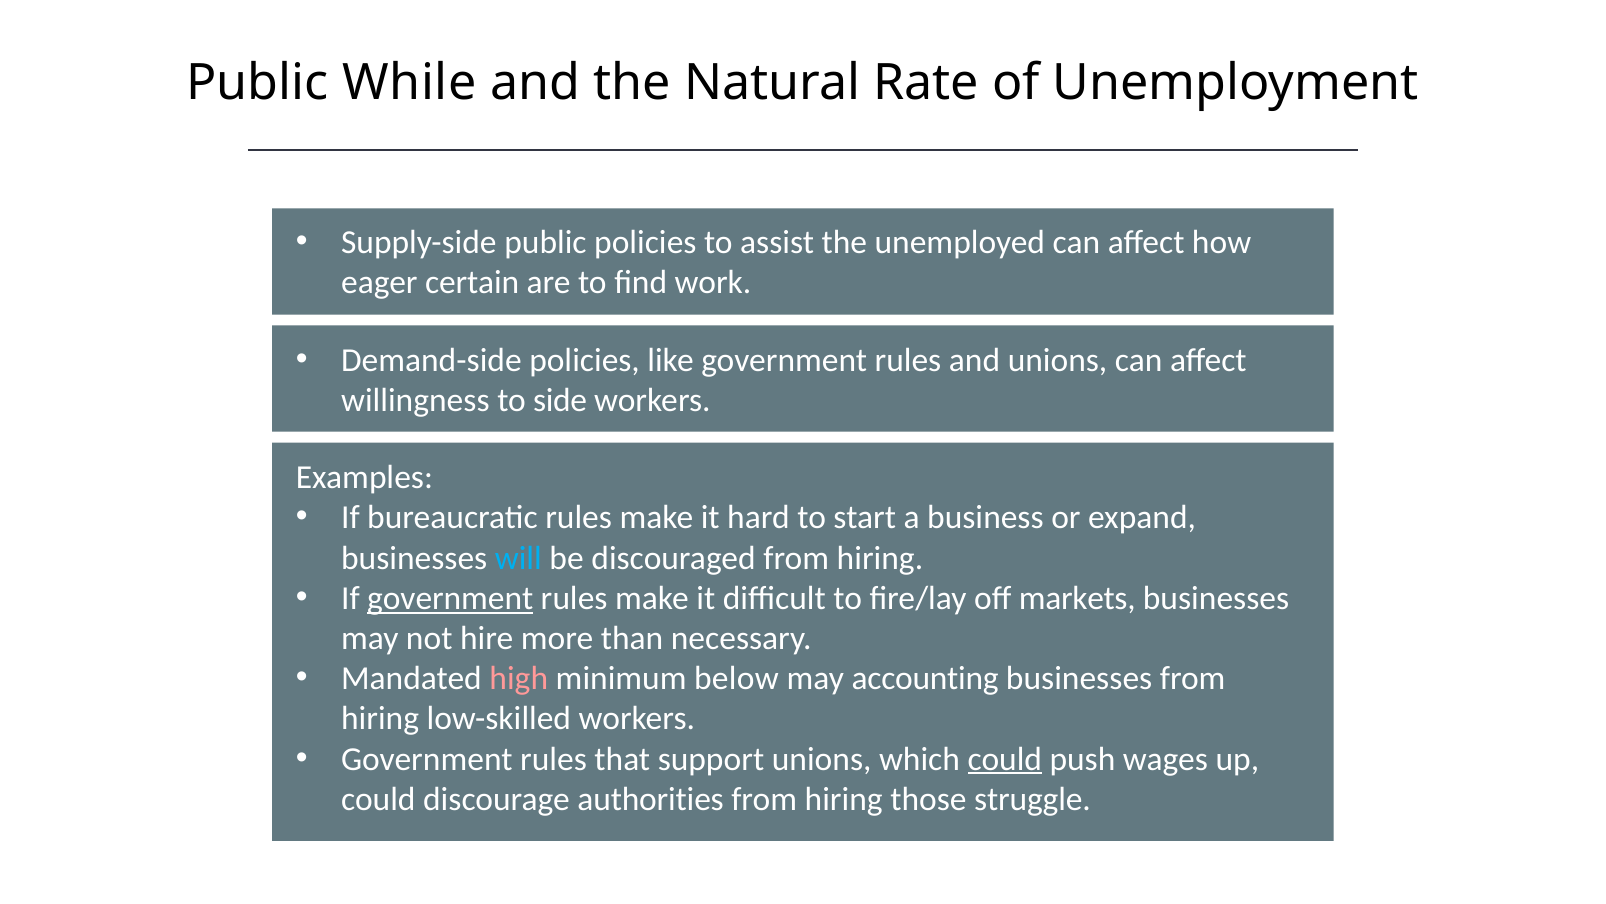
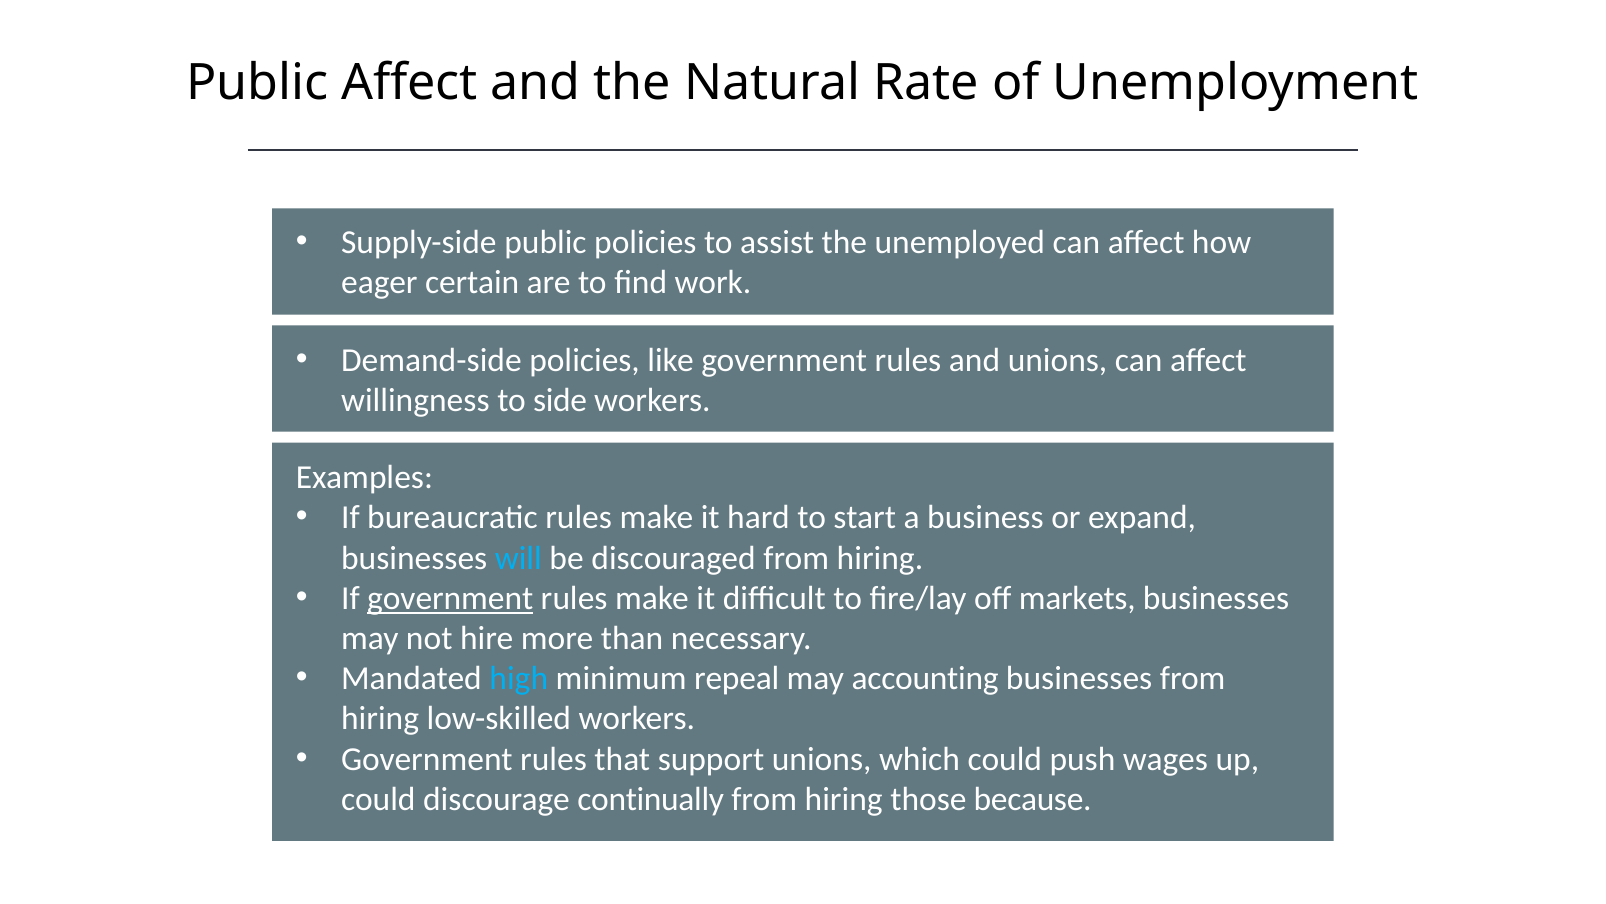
Public While: While -> Affect (410, 83)
high colour: pink -> light blue (519, 678)
below: below -> repeal (737, 678)
could underline: present -> none (1005, 758)
authorities: authorities -> continually (651, 799)
struggle: struggle -> because (1033, 799)
